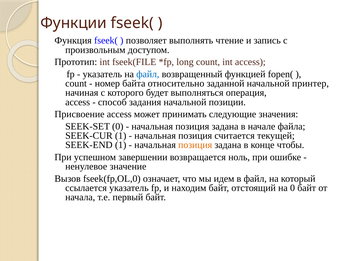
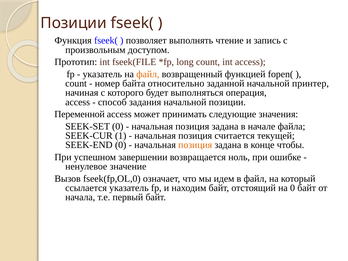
Функции: Функции -> Позиции (74, 23)
файл colour: blue -> orange (148, 74)
Присвоение: Присвоение -> Переменной (80, 114)
SEEK-END 1: 1 -> 0 (121, 145)
